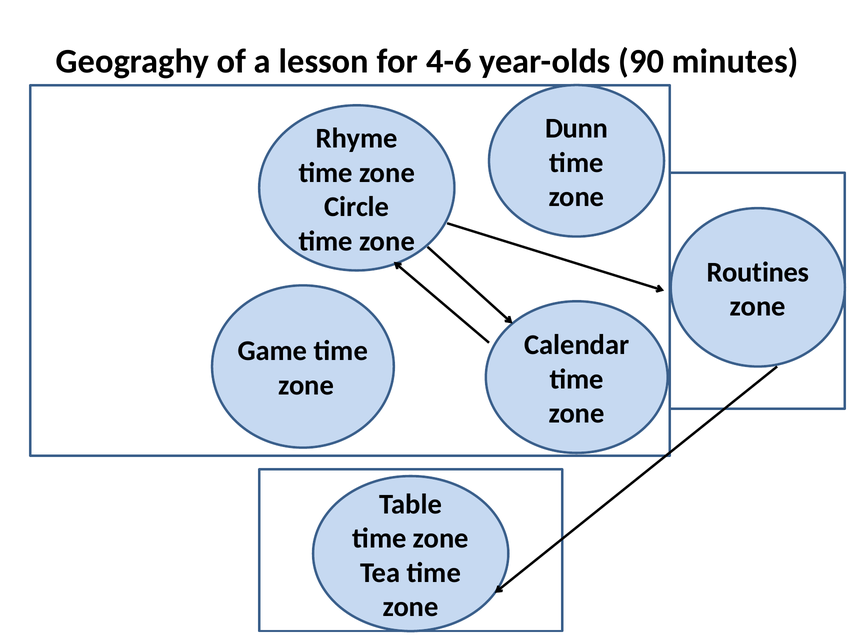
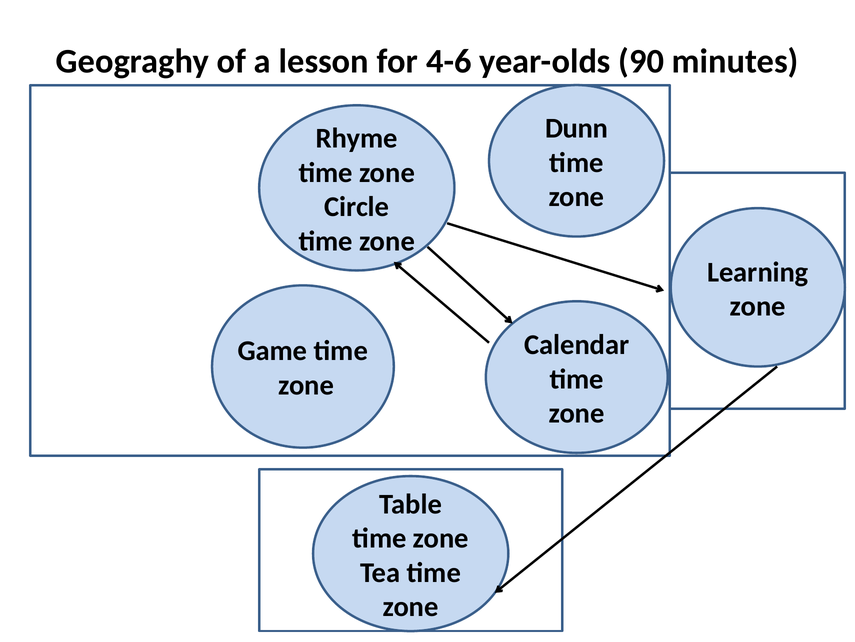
Routines: Routines -> Learning (758, 272)
